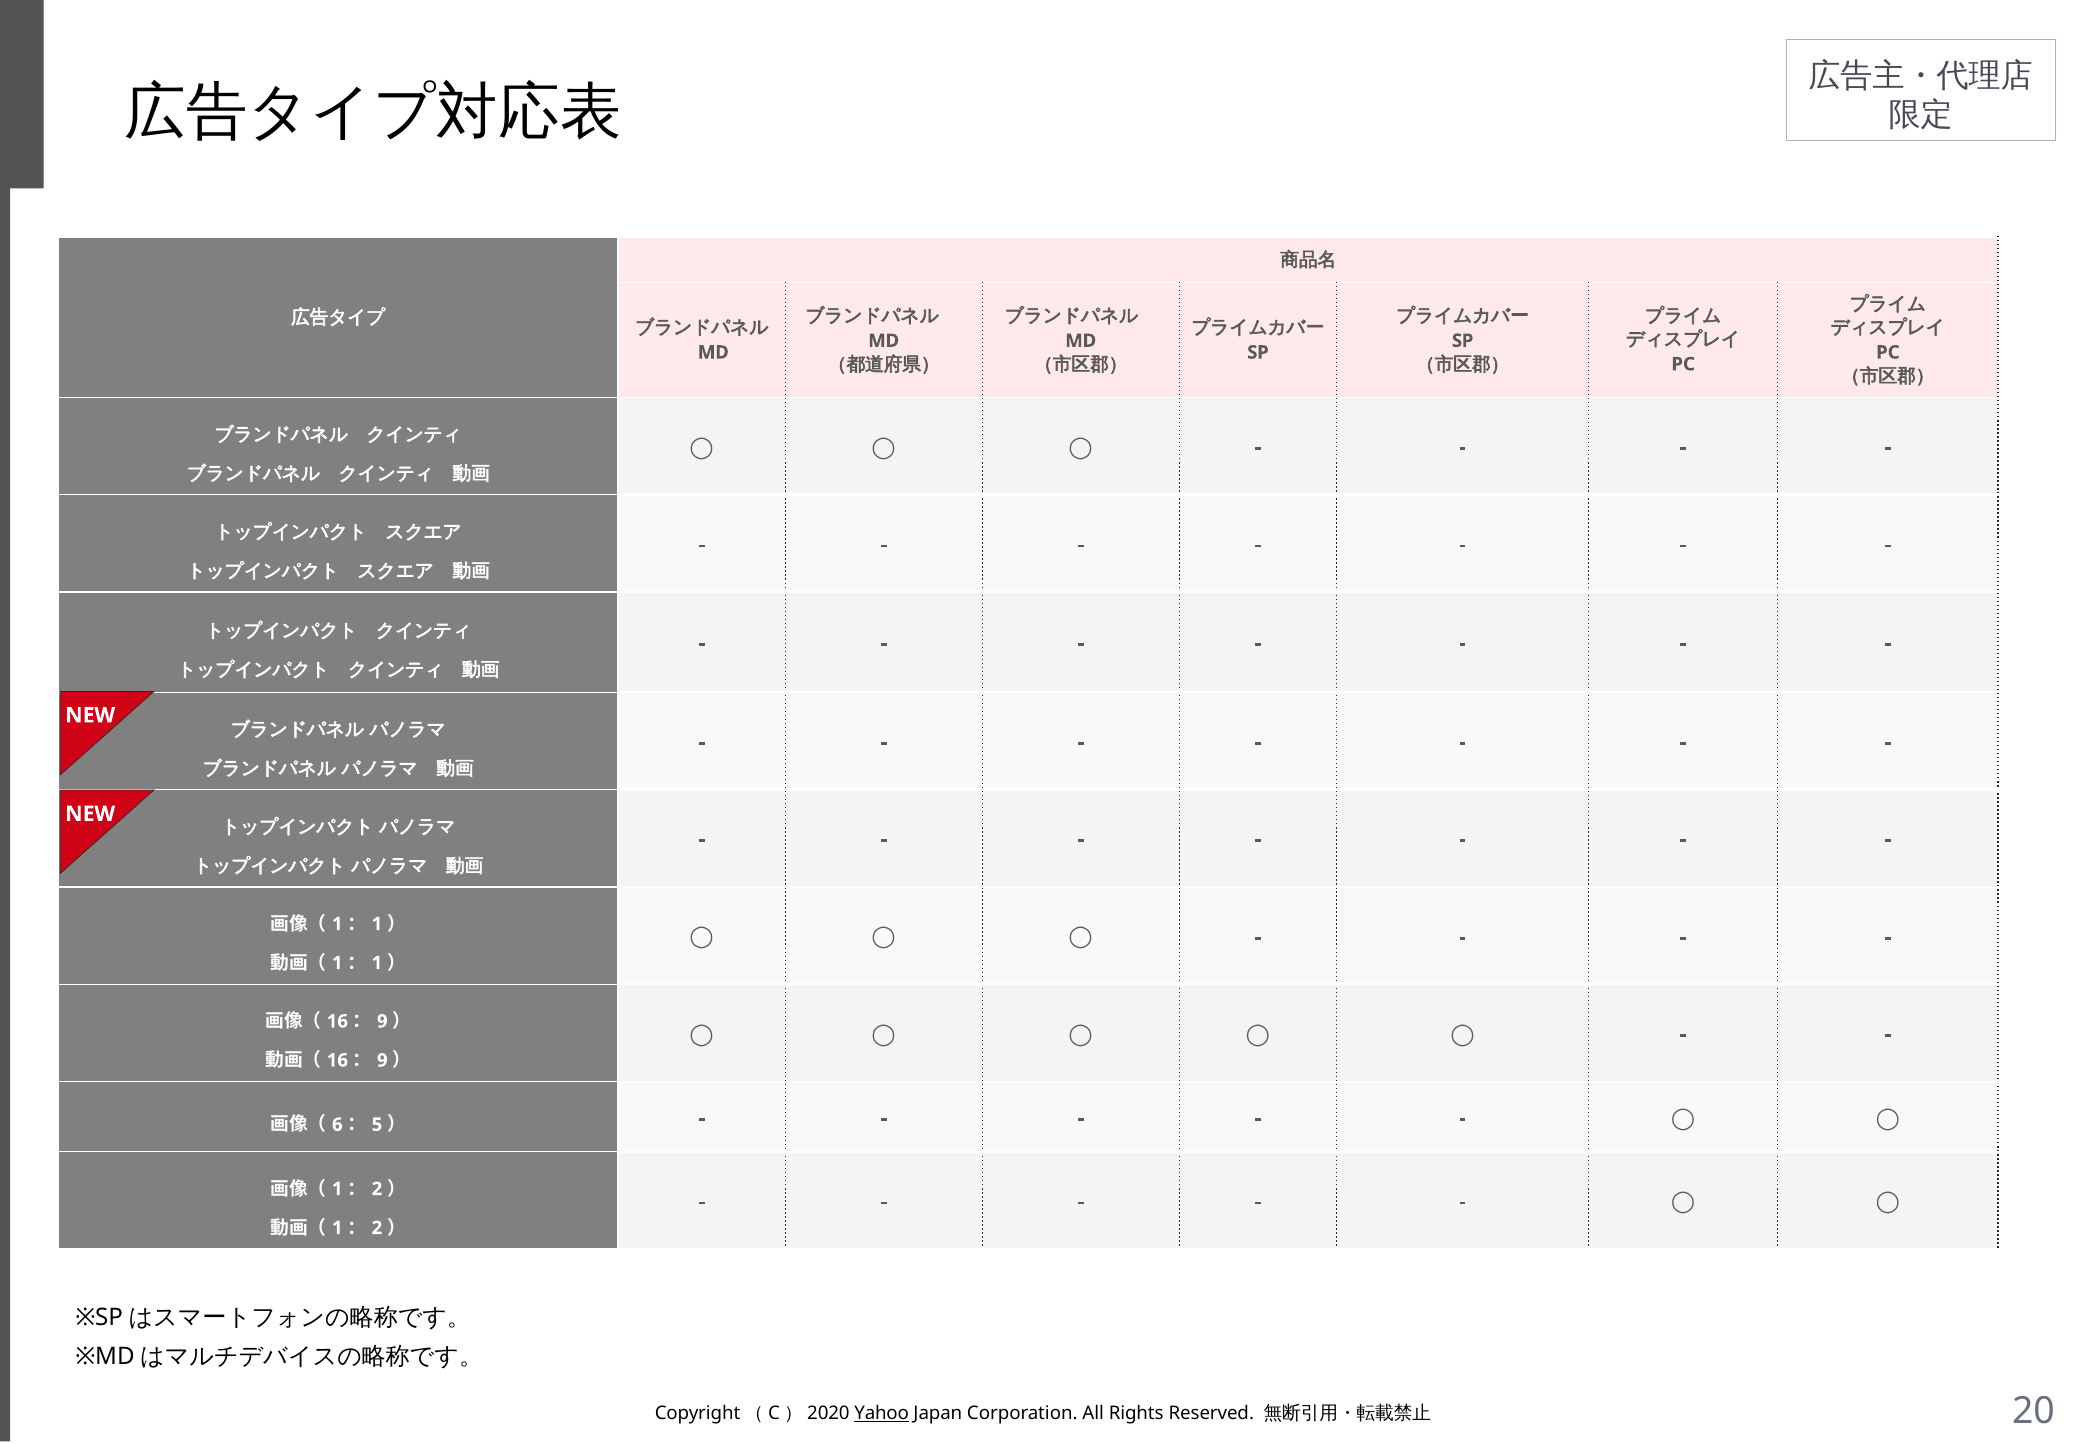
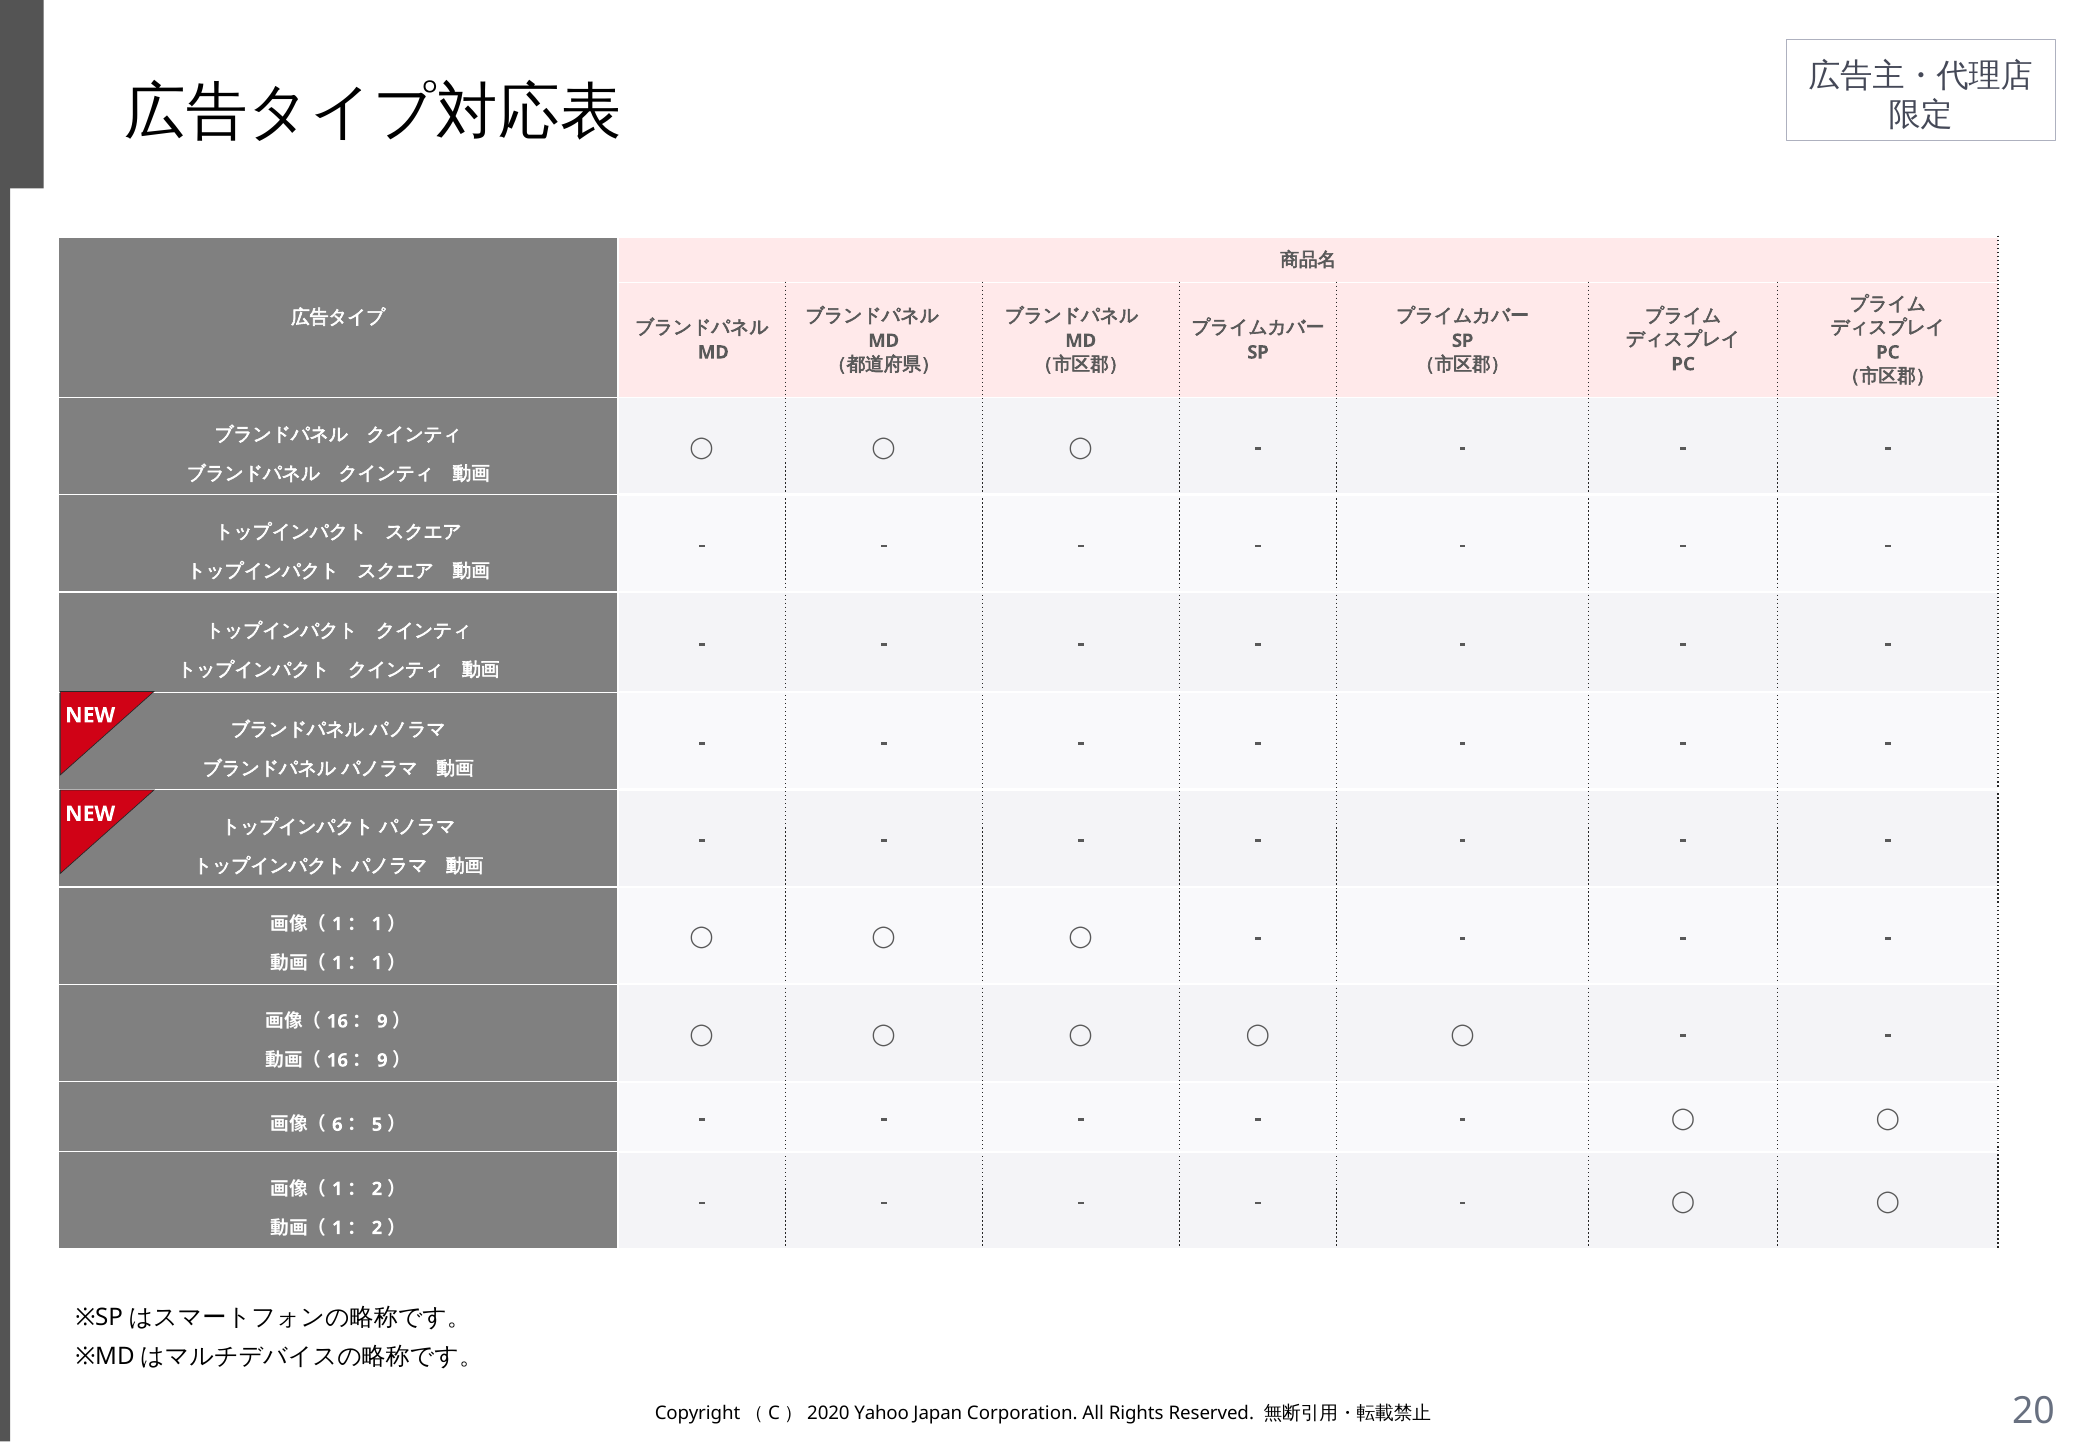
Yahoo underline: present -> none (882, 1414)
